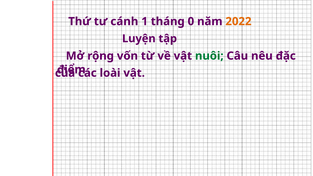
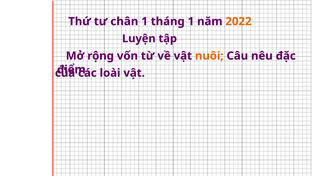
cánh: cánh -> chân (124, 21)
tháng 0: 0 -> 1 (191, 21)
nuôi colour: green -> orange (209, 56)
